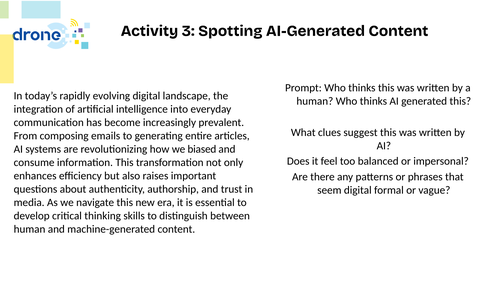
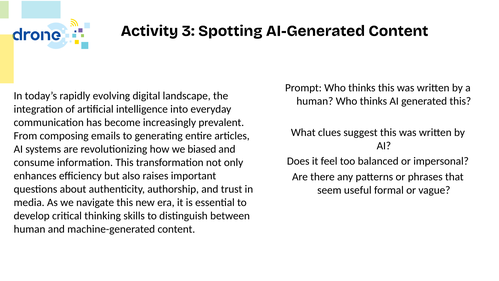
seem digital: digital -> useful (358, 190)
